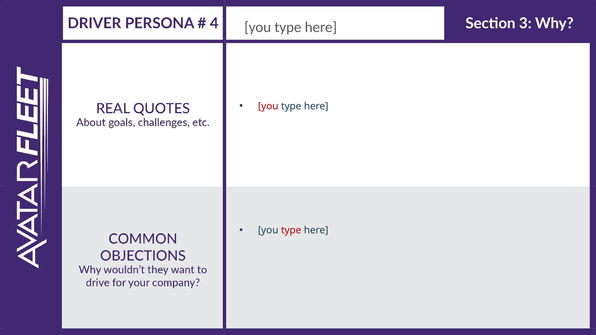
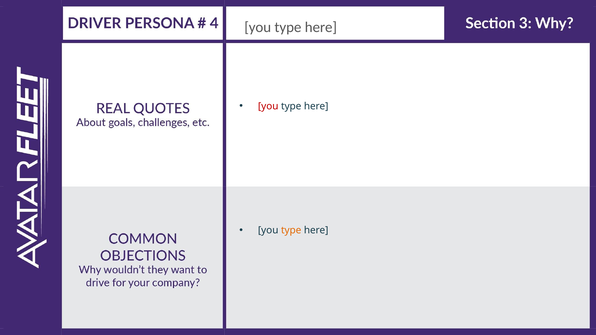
type colour: red -> orange (291, 230)
